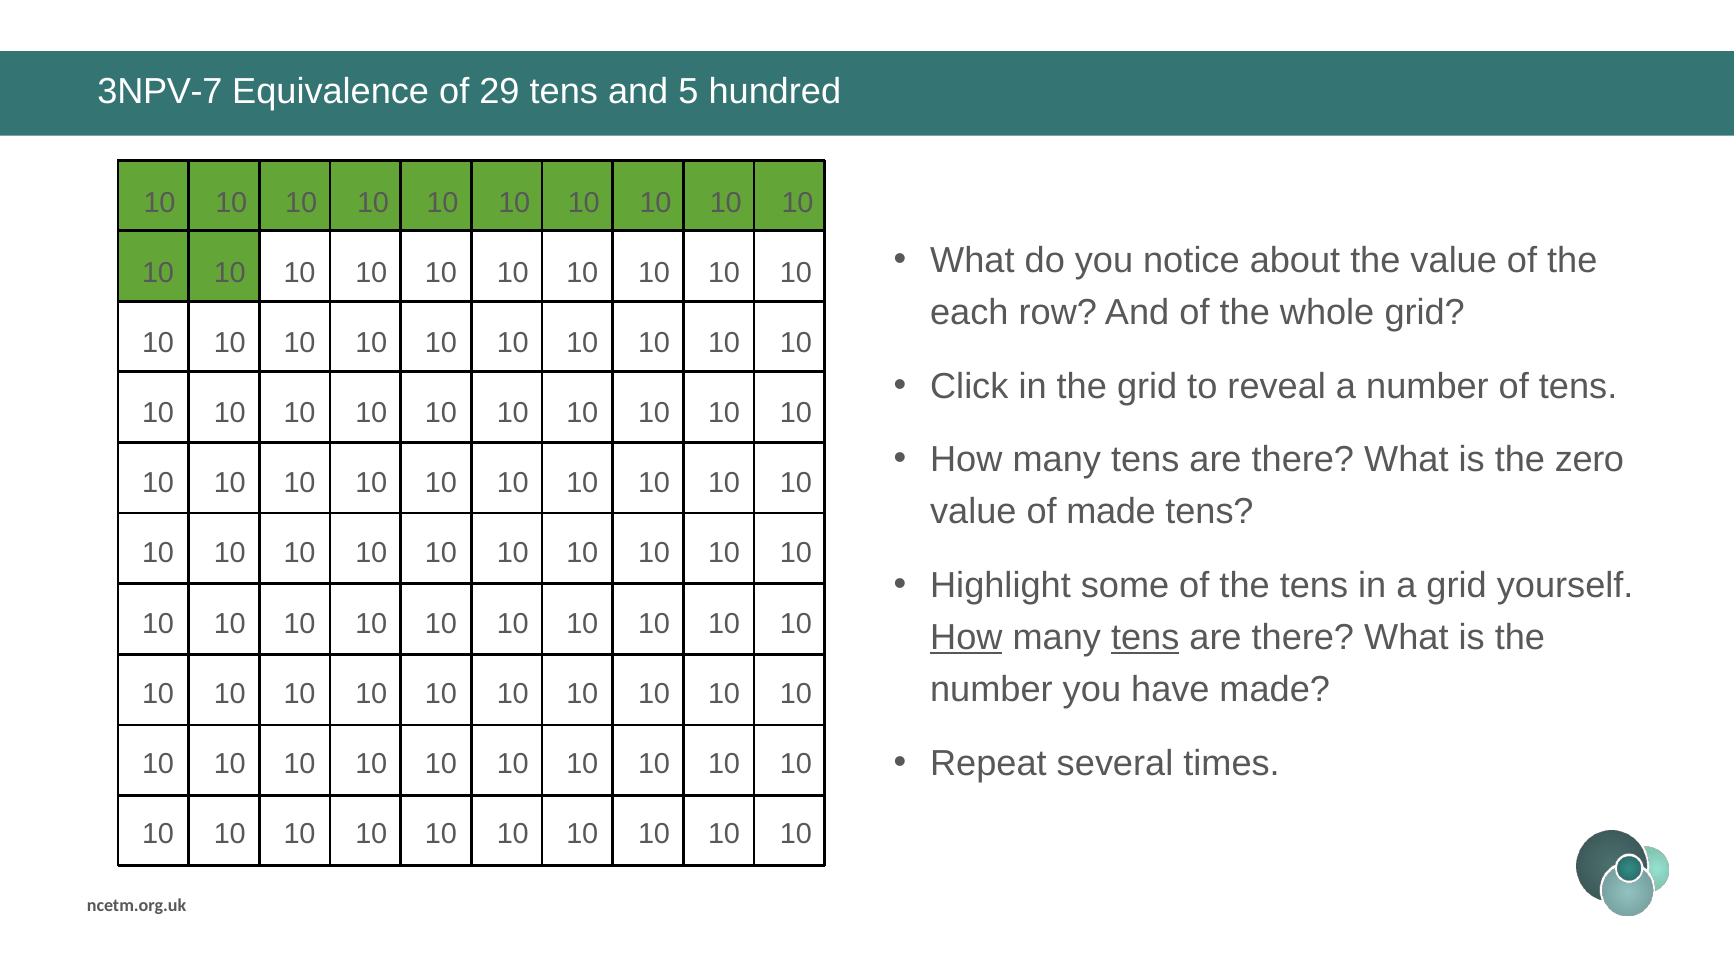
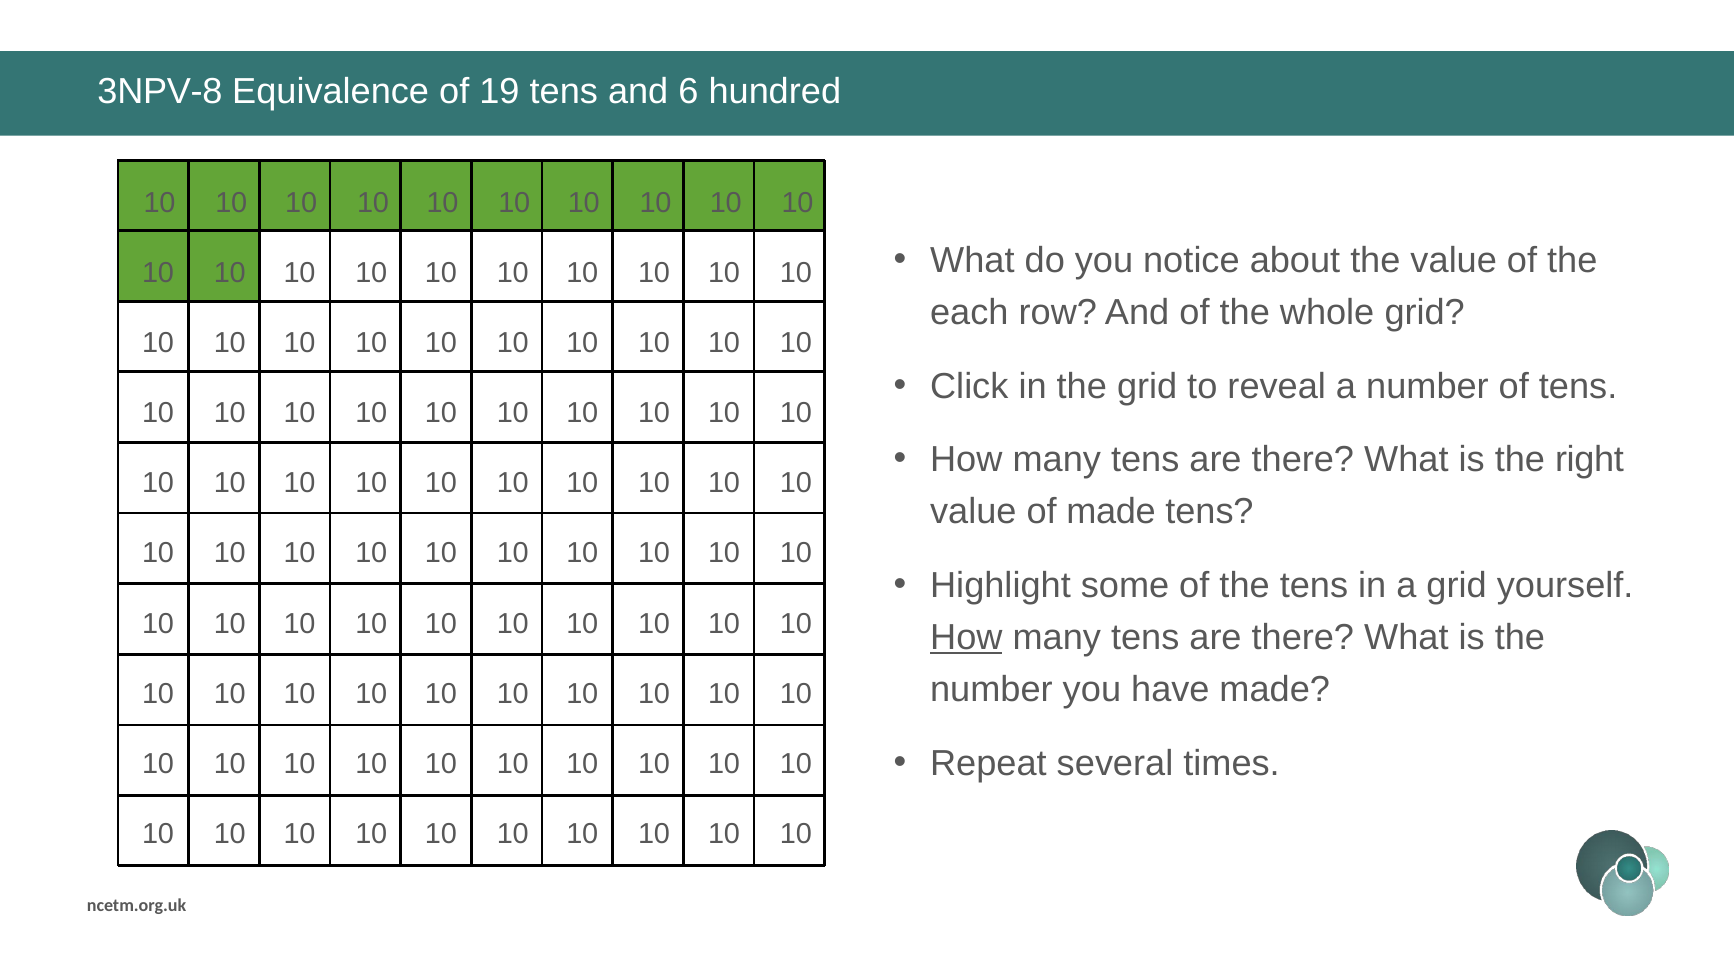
3NPV-7: 3NPV-7 -> 3NPV-8 (160, 92)
29: 29 -> 19 (499, 92)
5: 5 -> 6 (688, 92)
zero: zero -> right (1589, 460)
tens underline: present -> none (1145, 638)
